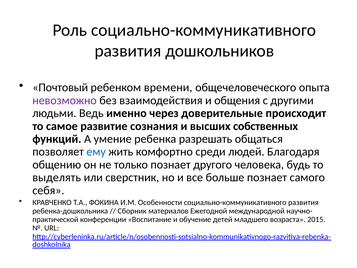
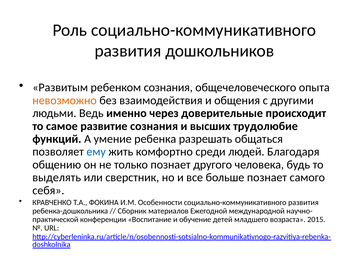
Почтовый: Почтовый -> Развитым (60, 87)
ребенком времени: времени -> сознания (168, 87)
невозможно colour: purple -> orange (65, 100)
собственных: собственных -> трудолюбие (265, 126)
